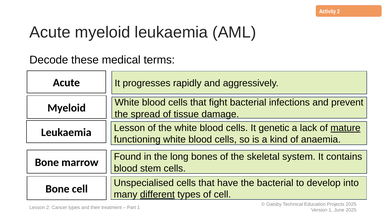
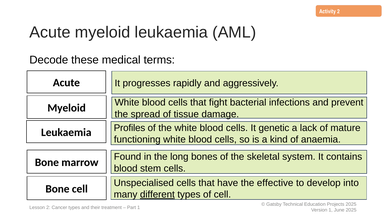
Lesson: Lesson -> Profiles (130, 128)
mature underline: present -> none (345, 128)
the bacterial: bacterial -> effective (275, 183)
